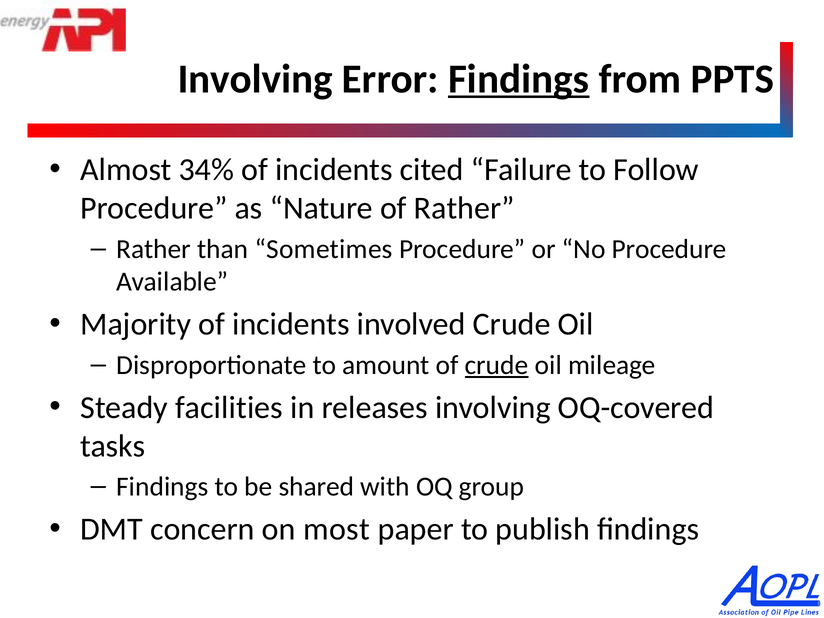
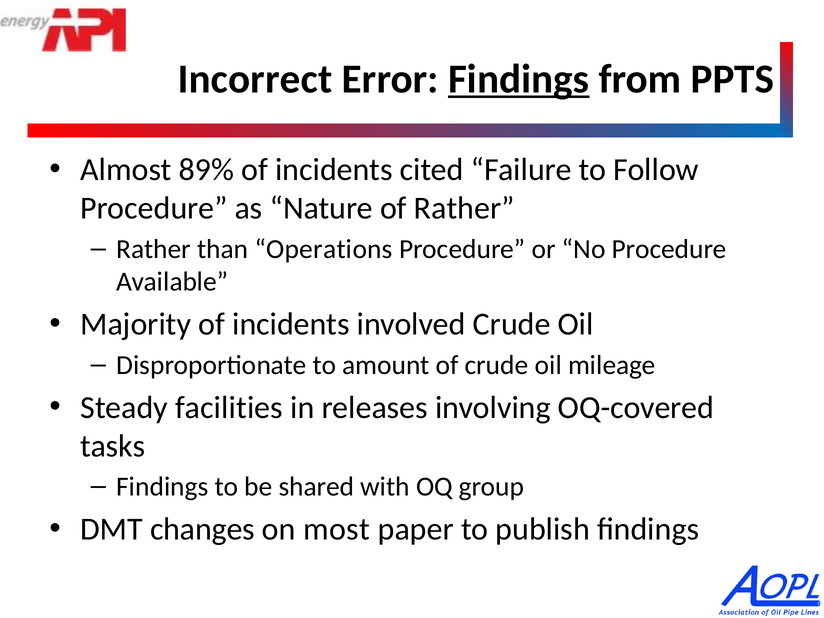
Involving: Involving -> Incorrect (255, 79)
34%: 34% -> 89% (206, 170)
Sometimes: Sometimes -> Operations (324, 249)
crude underline: present -> none (497, 365)
concern: concern -> changes (202, 529)
